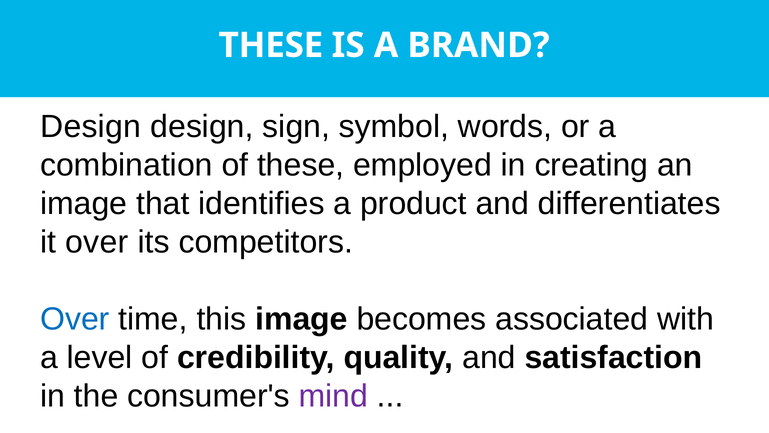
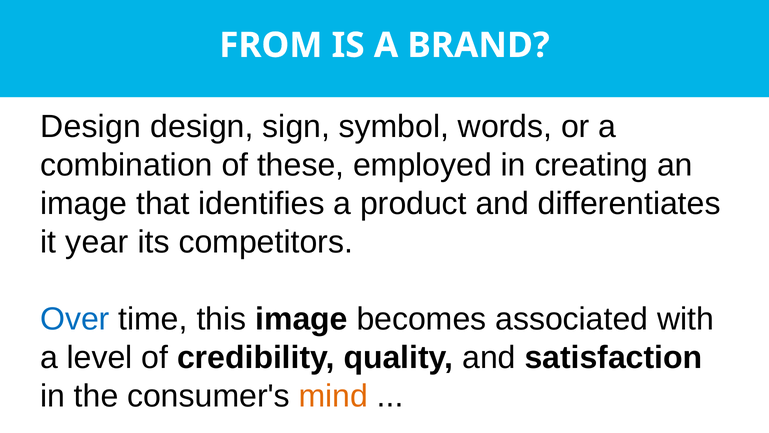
THESE: THESE -> FROM (271, 45)
it over: over -> year (97, 242)
mind colour: purple -> orange (333, 396)
